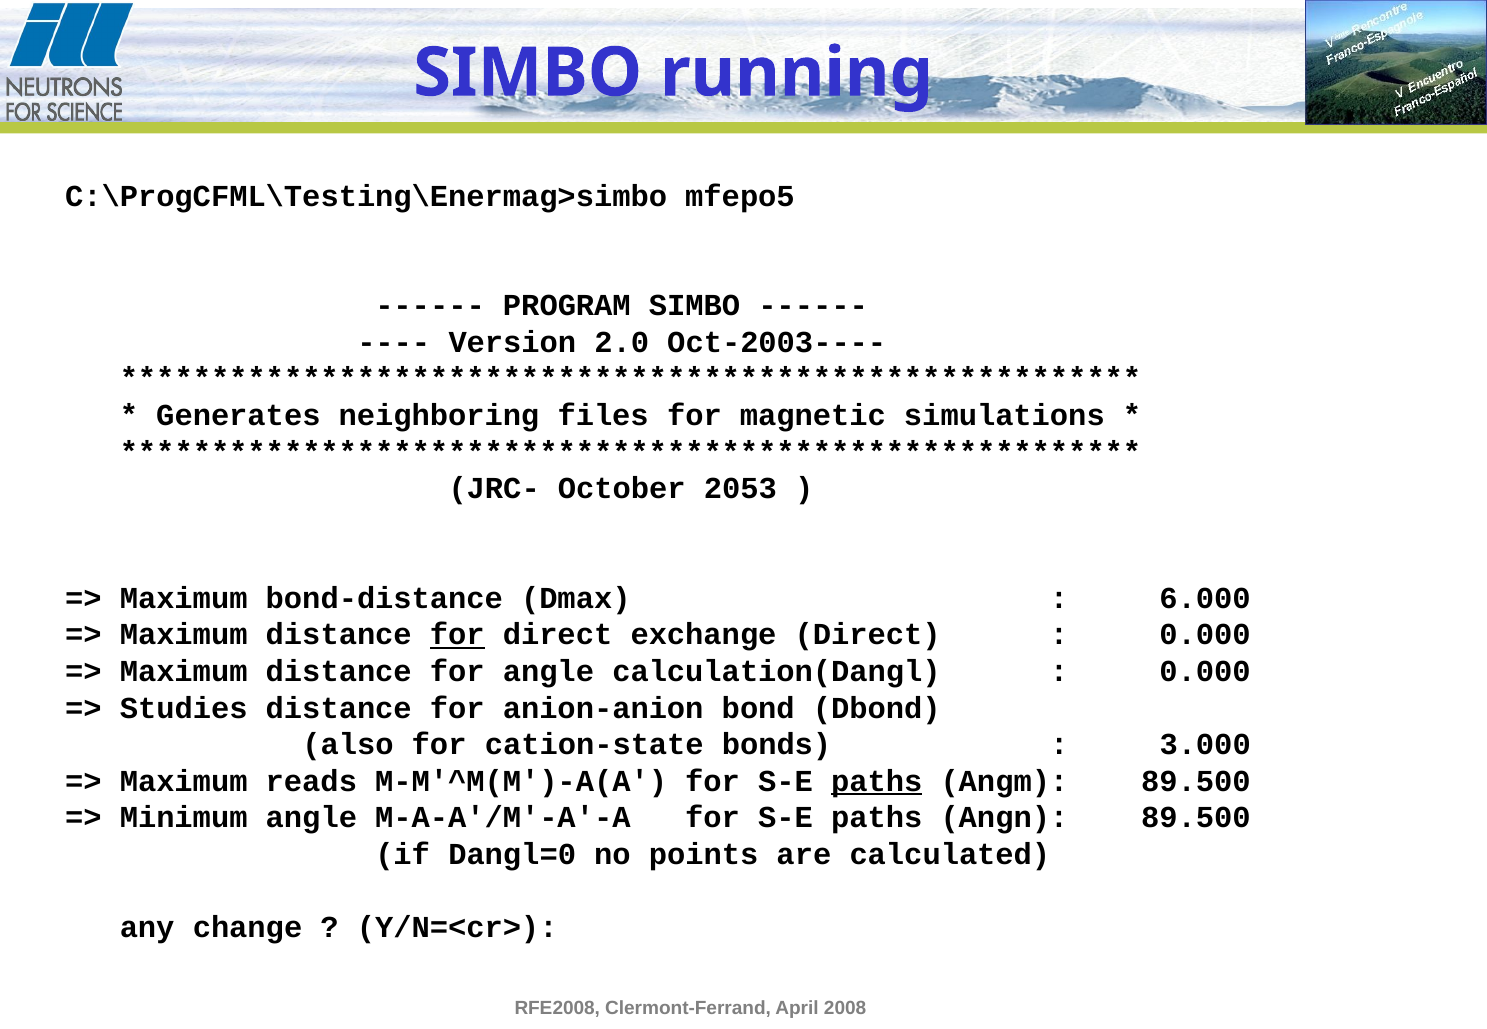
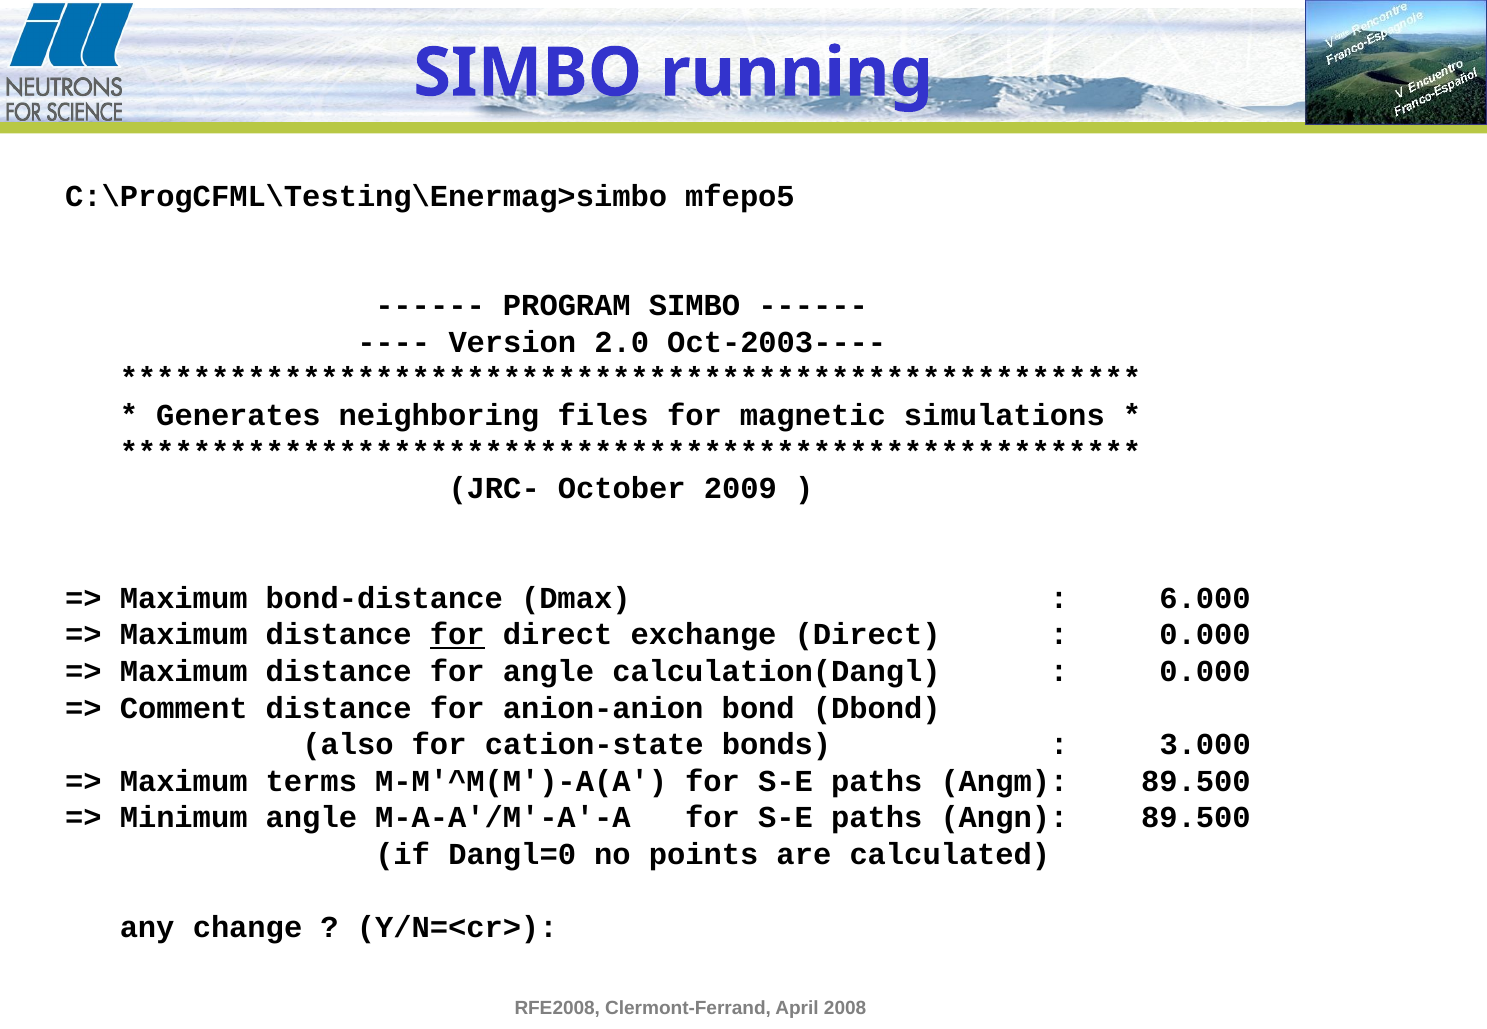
2053: 2053 -> 2009 (740, 489)
Studies: Studies -> Comment (184, 708)
reads: reads -> terms (311, 781)
paths underline: present -> none (877, 781)
